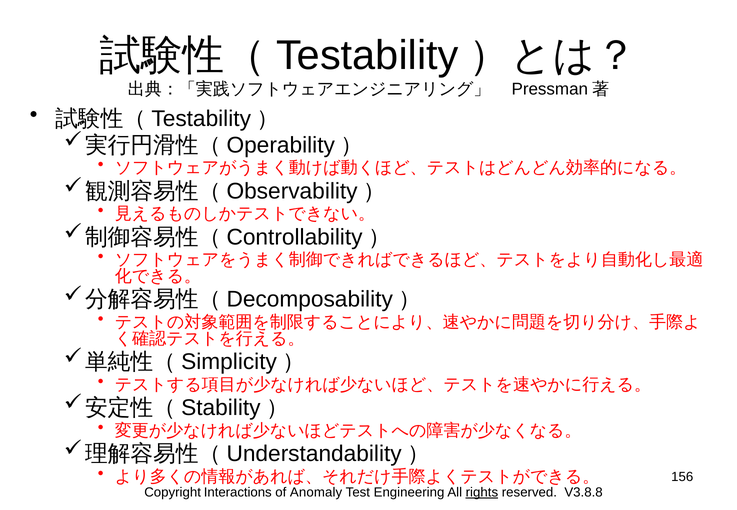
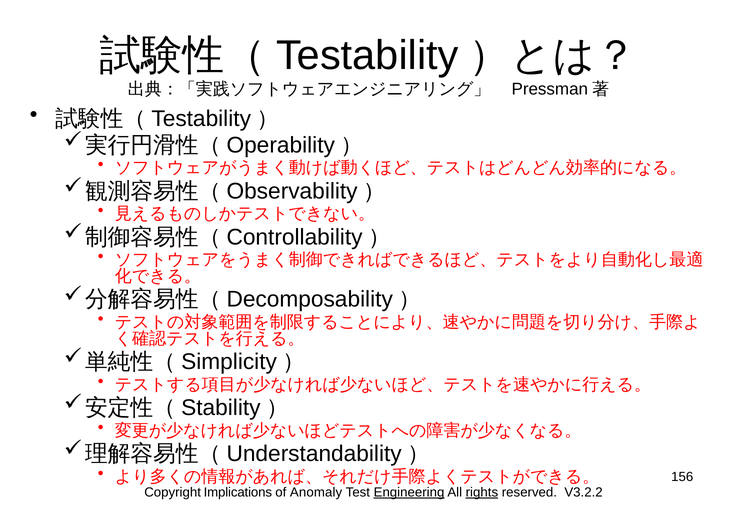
Interactions: Interactions -> Implications (238, 492)
Engineering underline: none -> present (409, 492)
V3.8.8: V3.8.8 -> V3.2.2 (584, 492)
